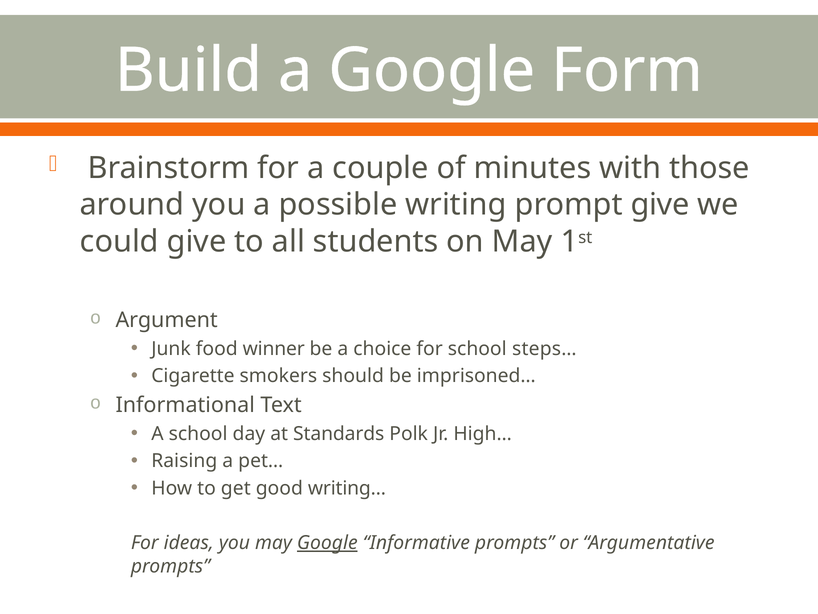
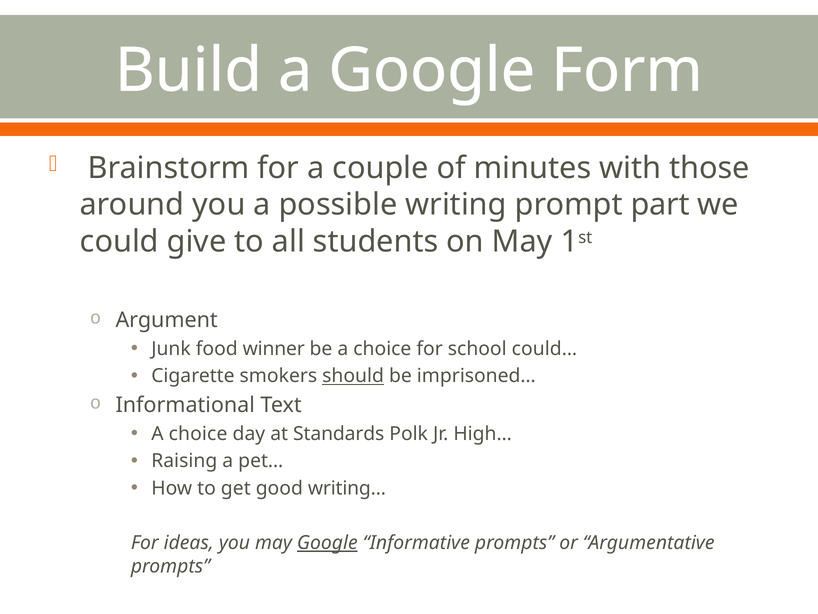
prompt give: give -> part (660, 205)
steps…: steps… -> could… (544, 348)
should underline: none -> present (353, 376)
school: school -> choice (198, 433)
